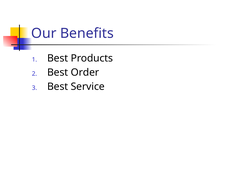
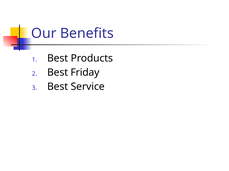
Order: Order -> Friday (85, 73)
